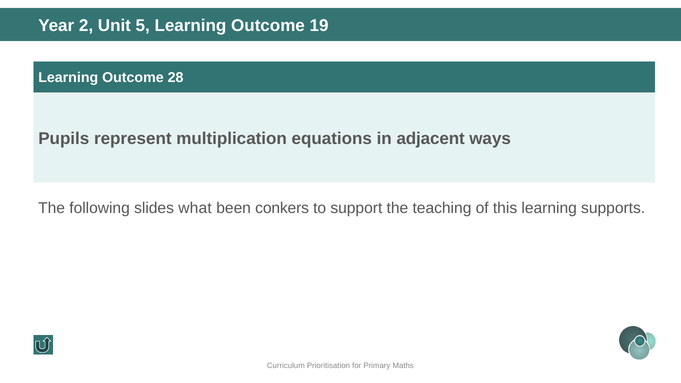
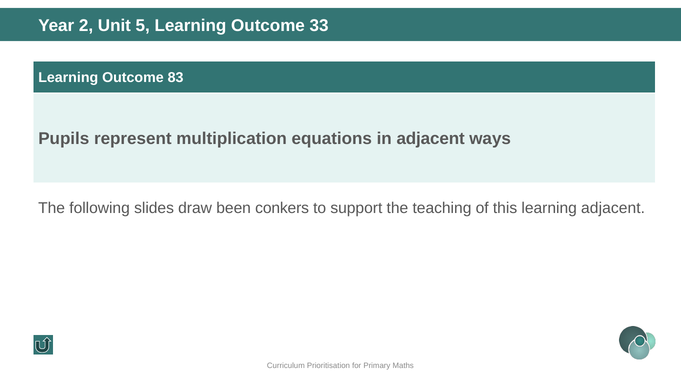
19: 19 -> 33 (319, 25)
28: 28 -> 83 (176, 78)
what: what -> draw (195, 208)
learning supports: supports -> adjacent (613, 208)
